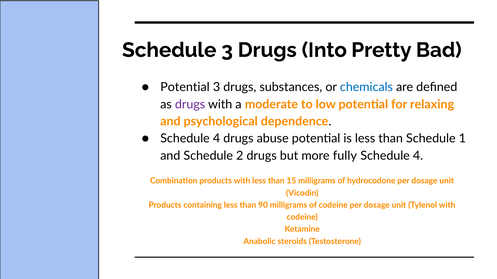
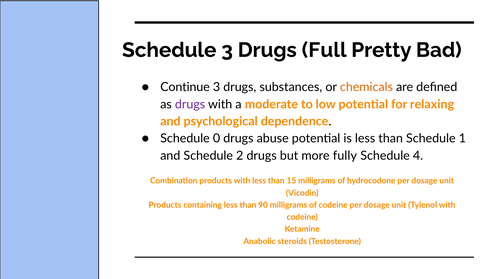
Into: Into -> Full (324, 50)
Potential: Potential -> Continue (185, 87)
chemicals colour: blue -> orange (366, 87)
4: 4 -> 0 (217, 139)
